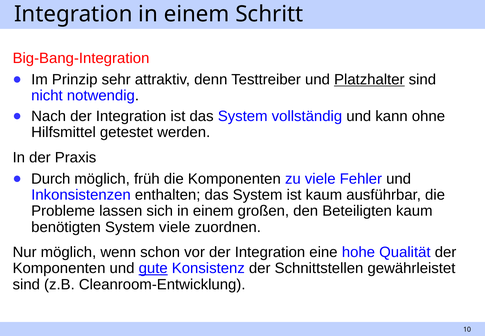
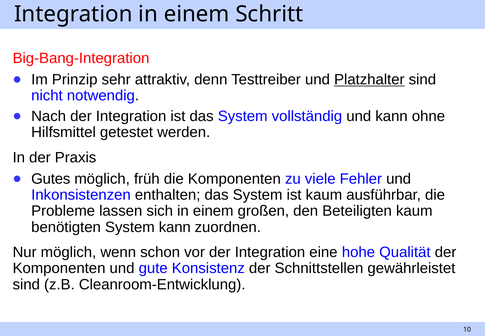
Durch: Durch -> Gutes (51, 179)
System viele: viele -> kann (175, 227)
gute underline: present -> none (153, 268)
